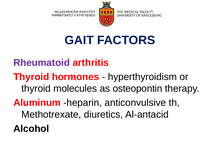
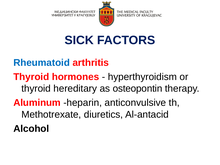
GAIT: GAIT -> SICK (79, 40)
Rheumatoid colour: purple -> blue (42, 63)
molecules: molecules -> hereditary (75, 89)
